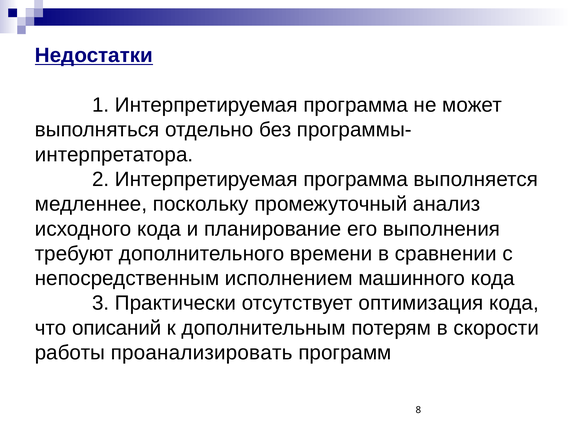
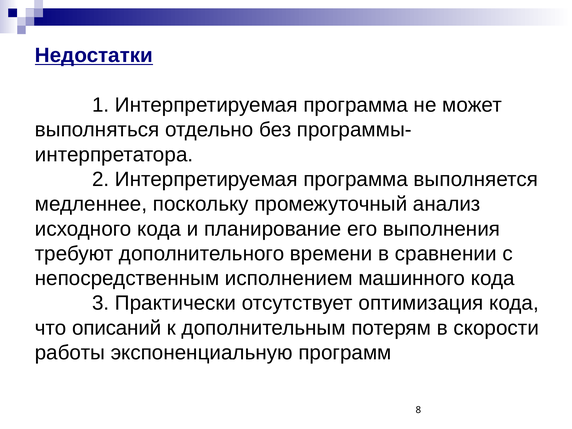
проанализировать: проанализировать -> экспоненциальную (202, 353)
